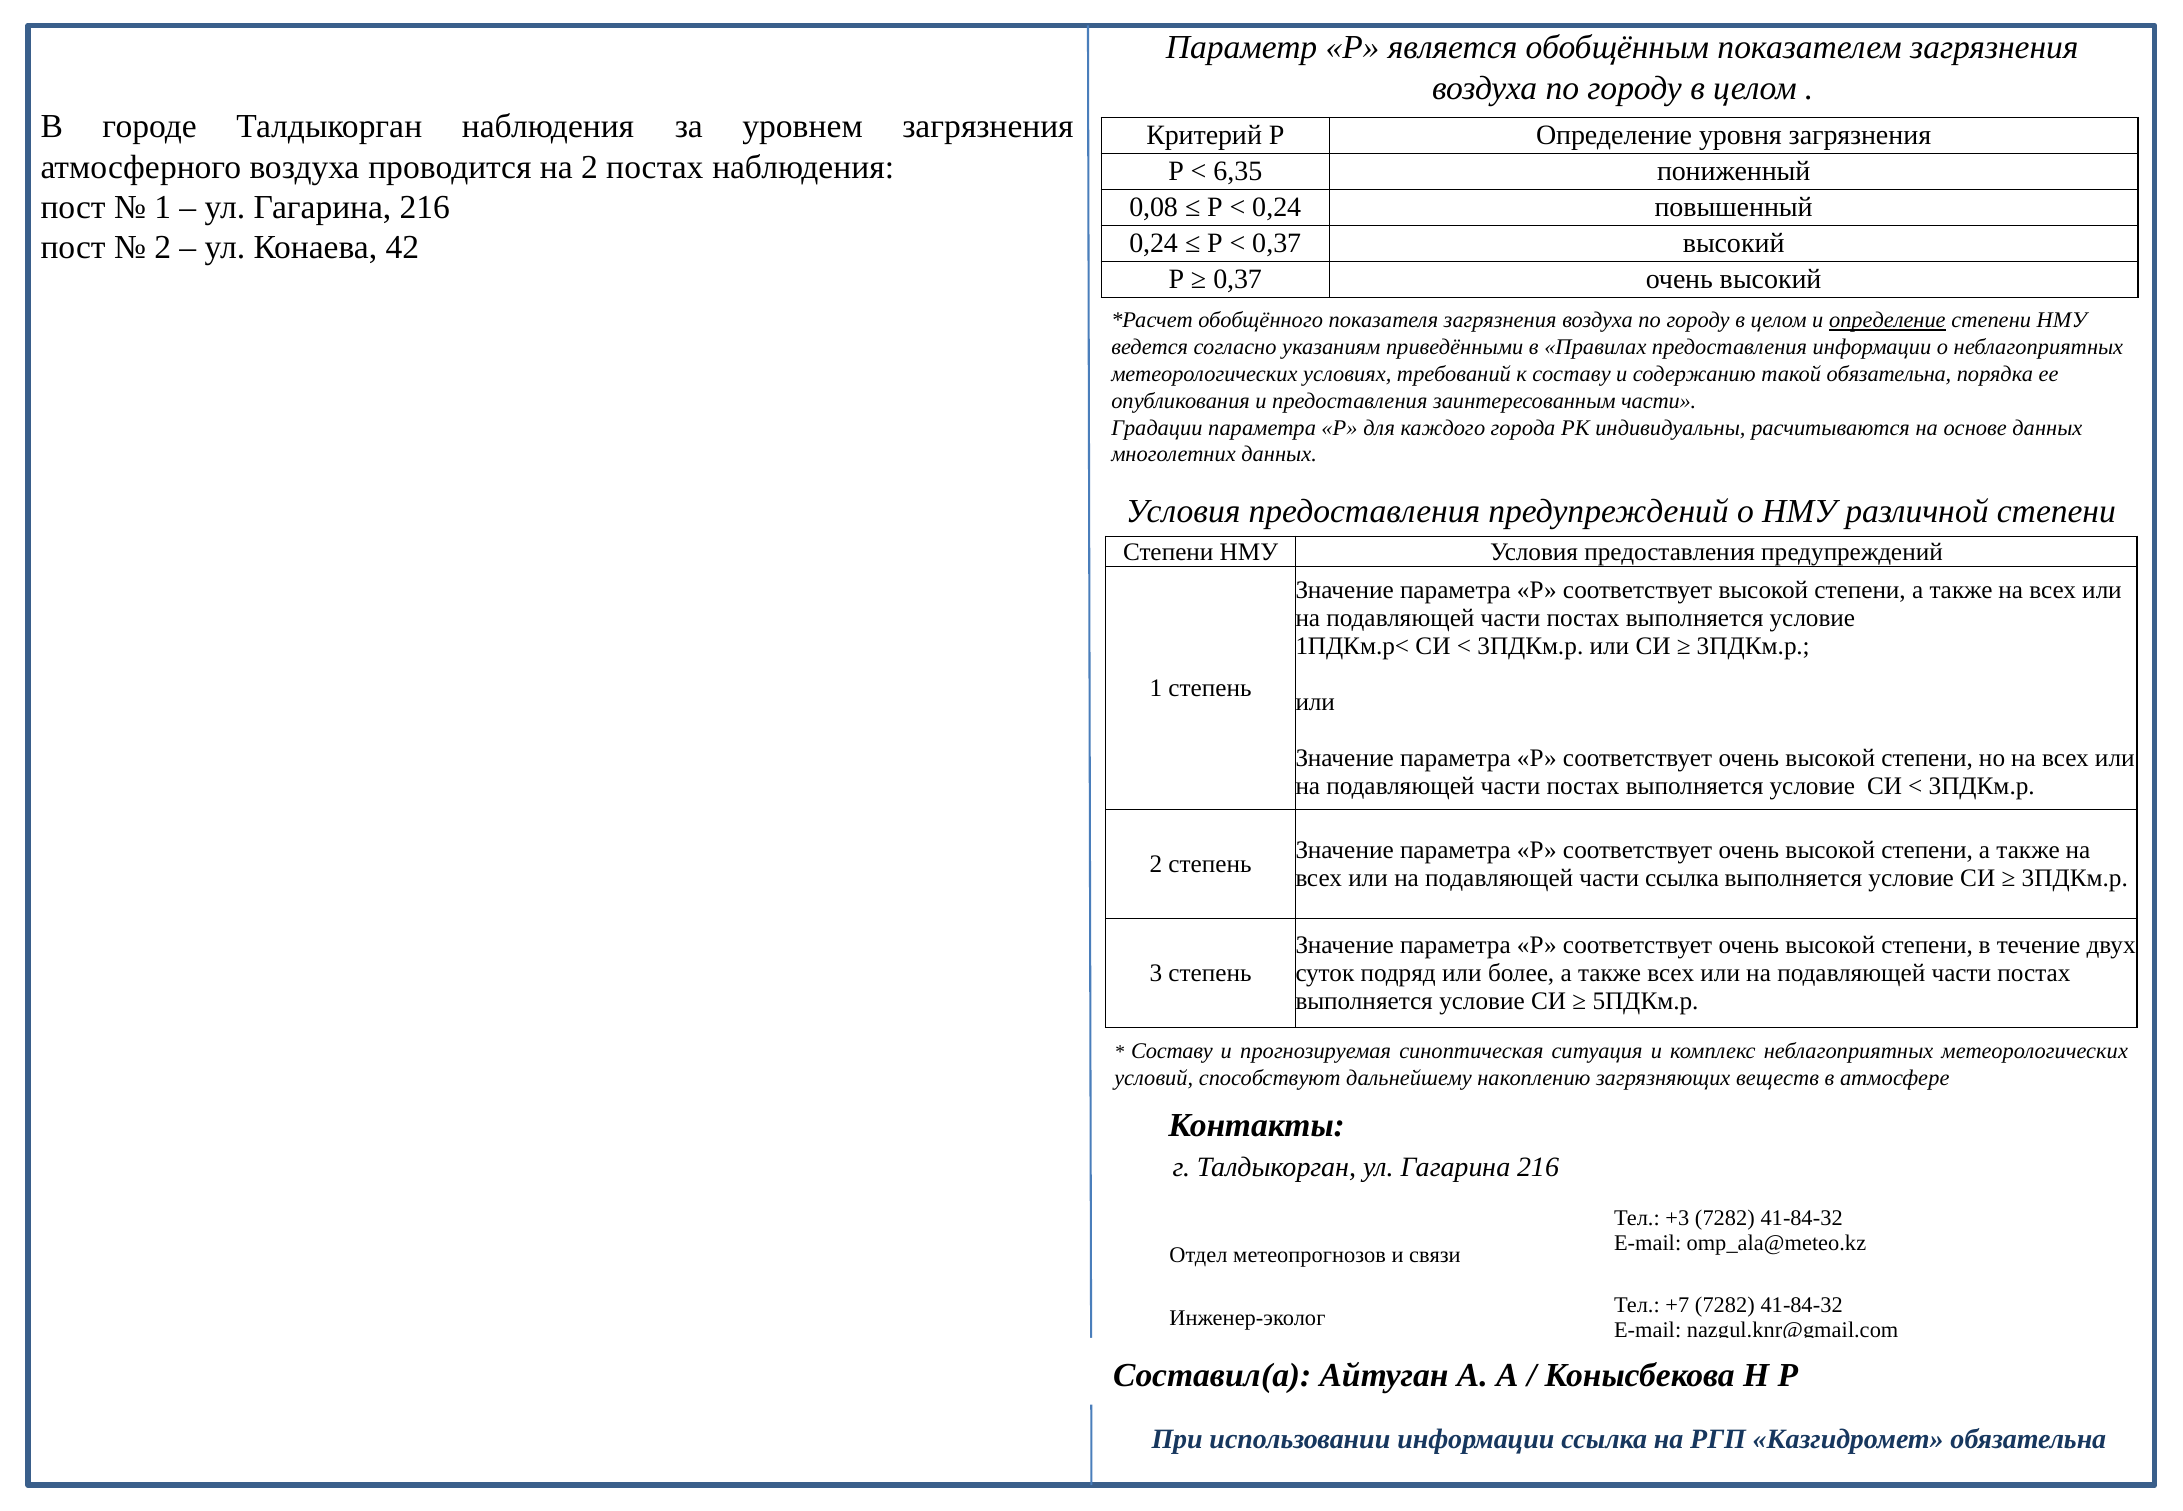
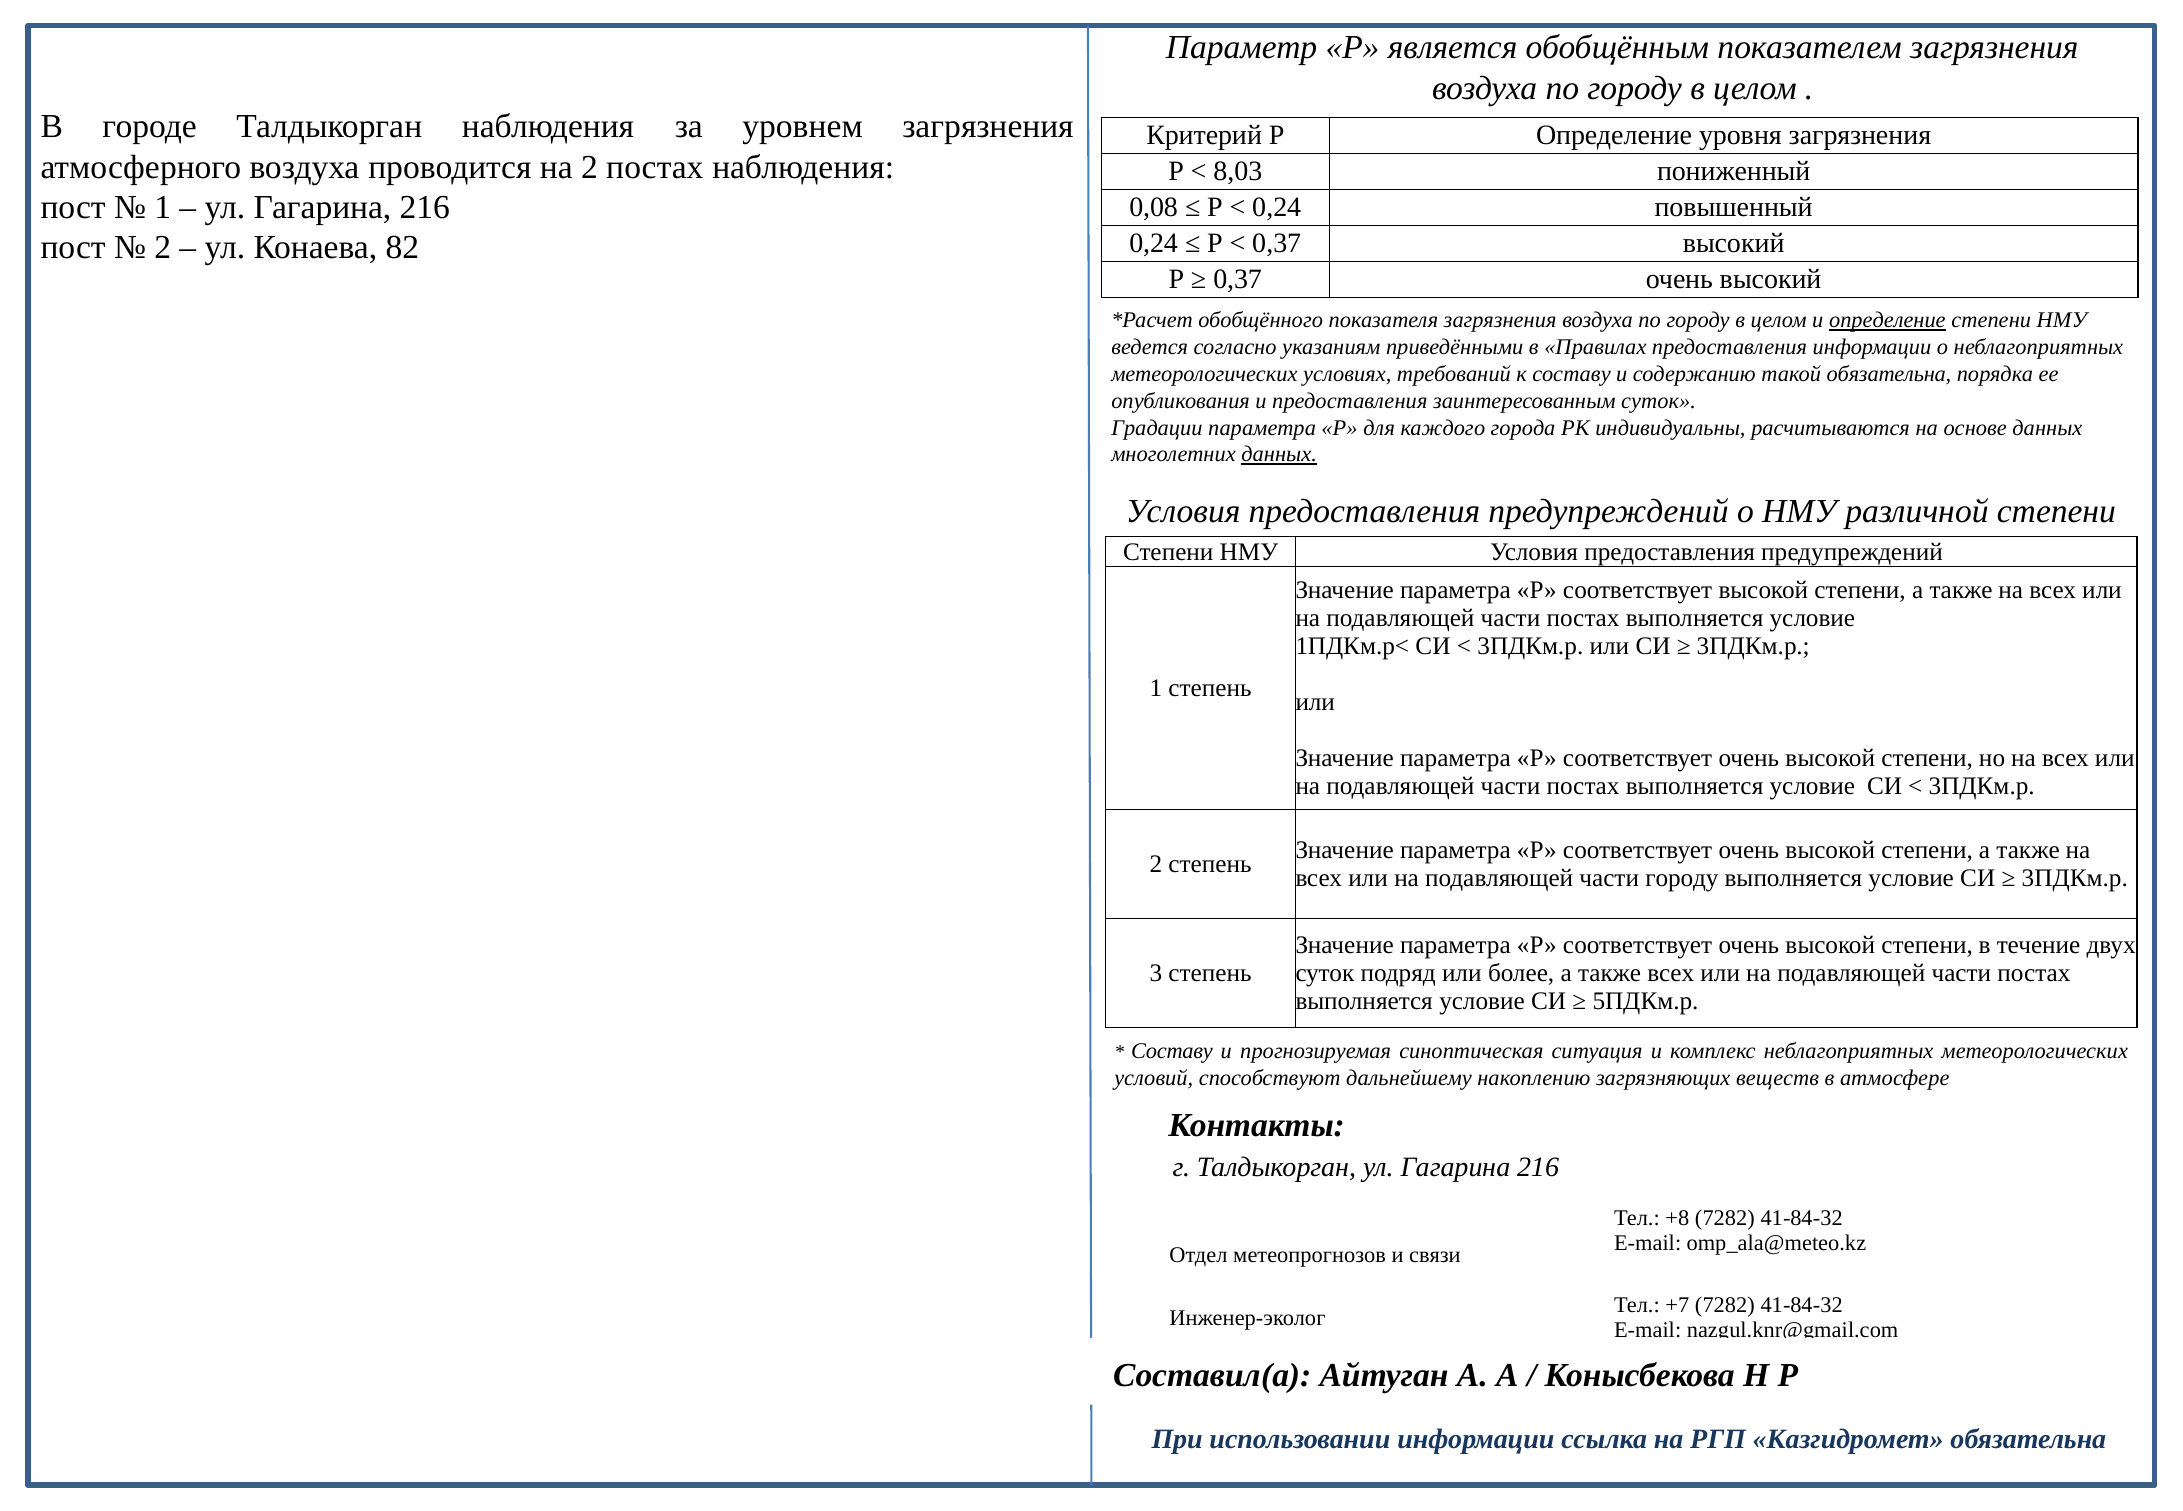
6,35: 6,35 -> 8,03 (1238, 171)
42: 42 -> 82 (402, 248)
заинтересованным части: части -> суток (1659, 401)
данных underline: none -> present (1279, 455)
части ссылка: ссылка -> городу (1682, 878)
+3: +3 -> +8 (1677, 1218)
